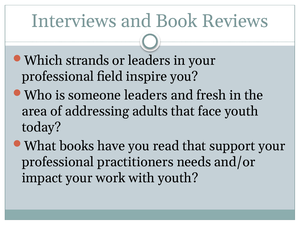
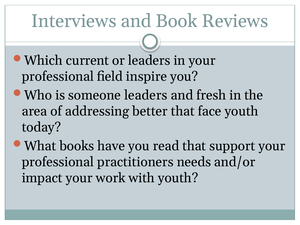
strands: strands -> current (87, 61)
adults: adults -> better (150, 111)
